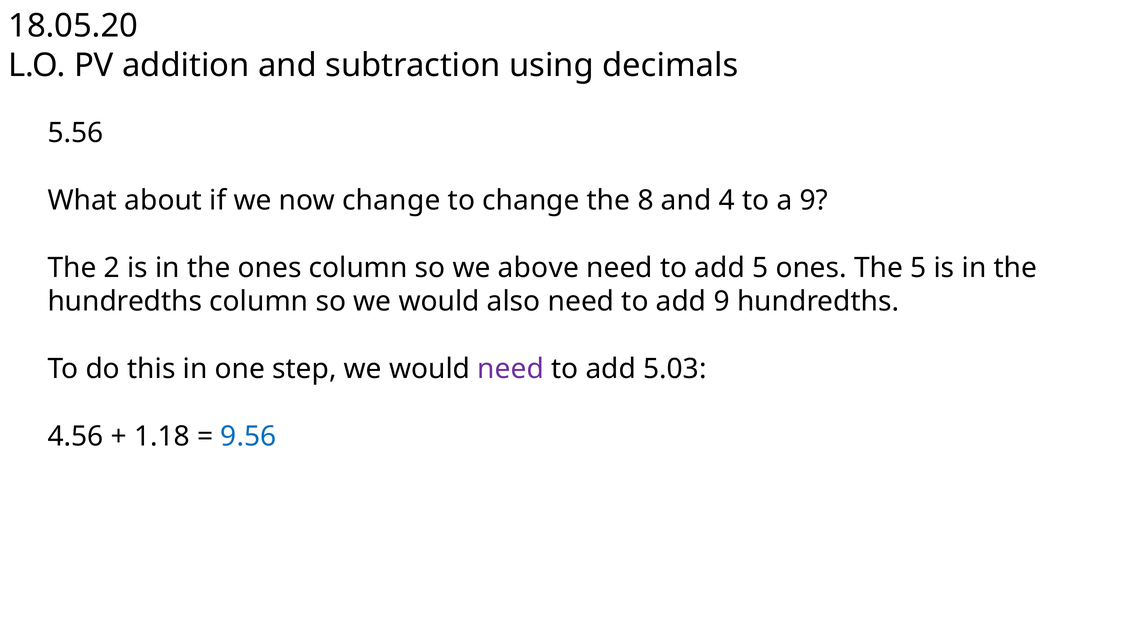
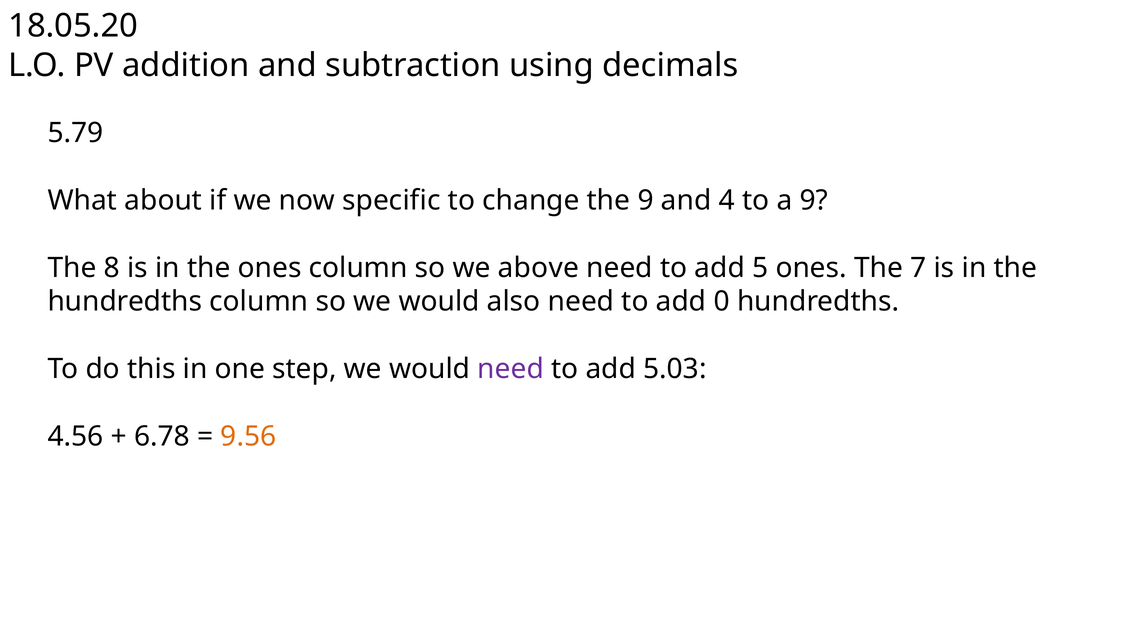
5.56: 5.56 -> 5.79 (76, 133)
now change: change -> specific (391, 200)
the 8: 8 -> 9 (646, 200)
2: 2 -> 8 (112, 268)
The 5: 5 -> 7 (918, 268)
add 9: 9 -> 0 (722, 301)
1.18: 1.18 -> 6.78 (162, 436)
9.56 colour: blue -> orange (248, 436)
